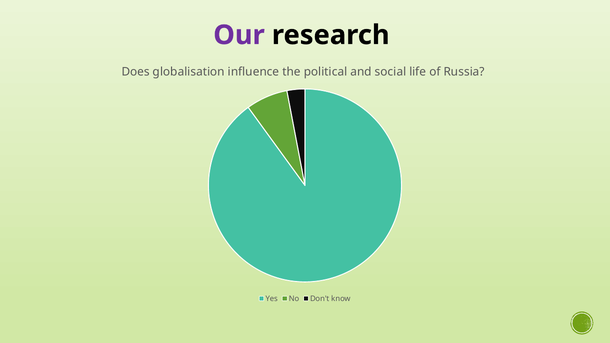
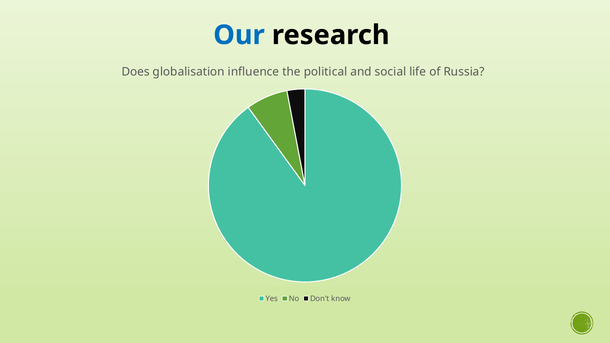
Our colour: purple -> blue (239, 35)
